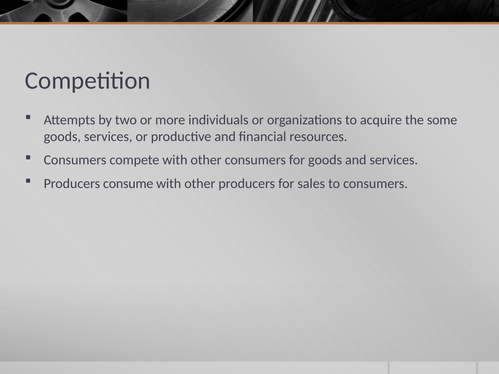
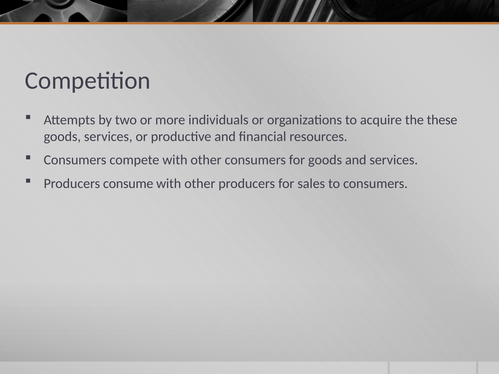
some: some -> these (442, 120)
